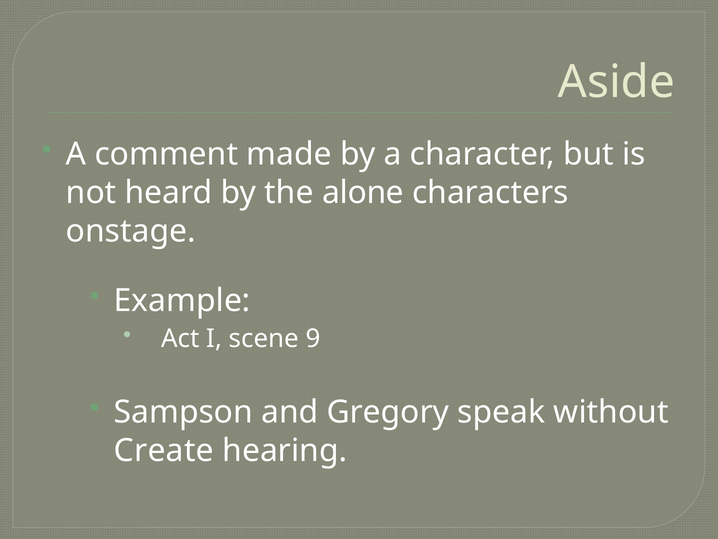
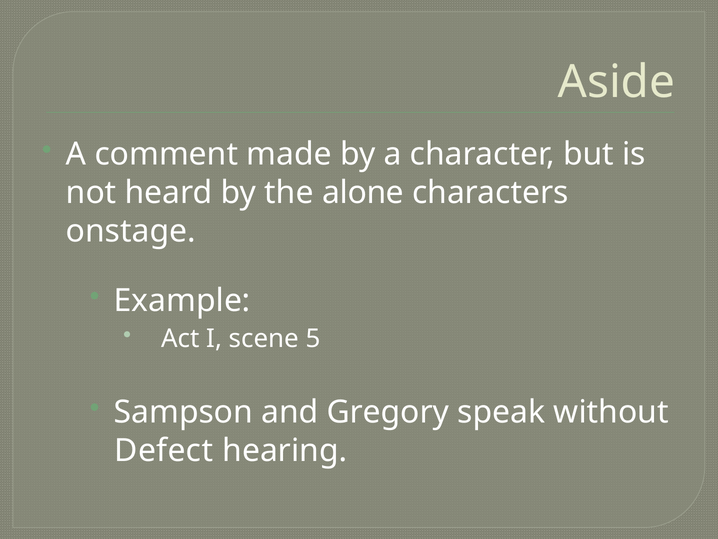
9: 9 -> 5 (313, 339)
Create: Create -> Defect (164, 450)
